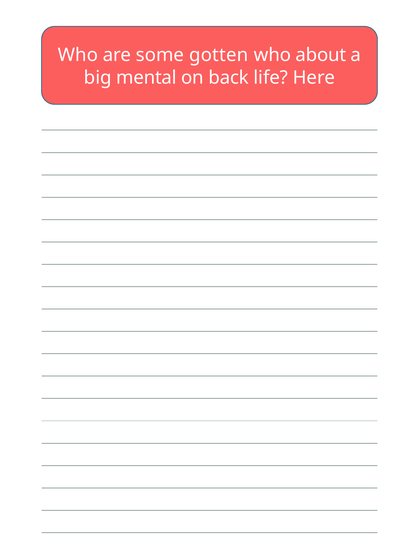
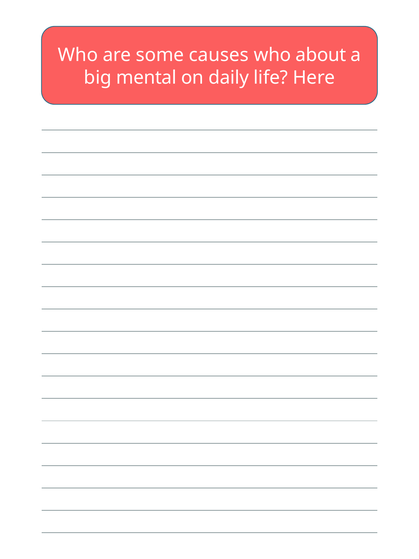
gotten: gotten -> causes (219, 55)
back: back -> daily (229, 77)
